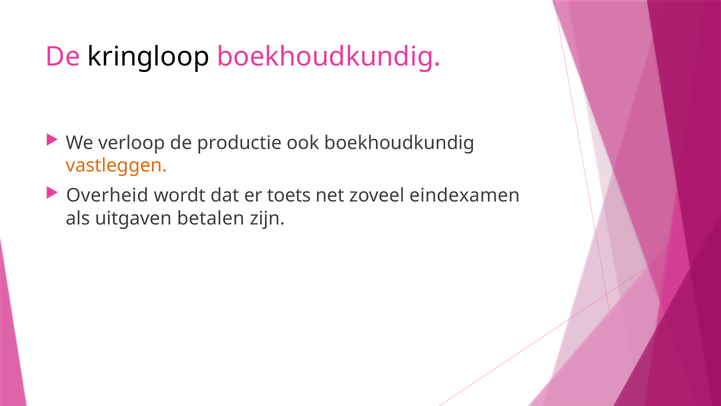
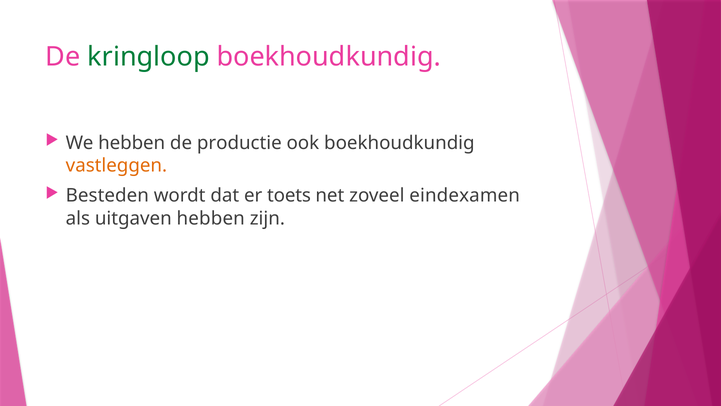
kringloop colour: black -> green (149, 57)
We verloop: verloop -> hebben (132, 143)
Overheid: Overheid -> Besteden (107, 196)
uitgaven betalen: betalen -> hebben (211, 218)
